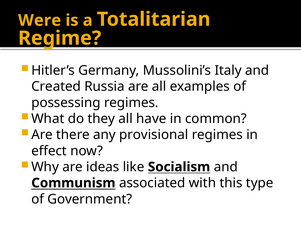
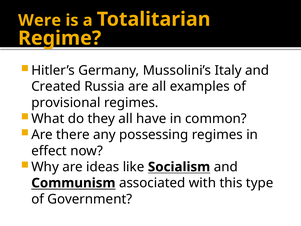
possessing: possessing -> provisional (66, 103)
provisional: provisional -> possessing (154, 135)
